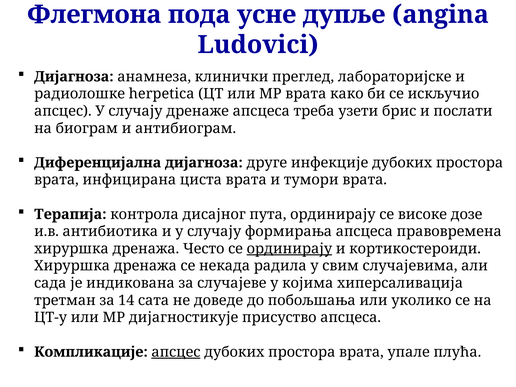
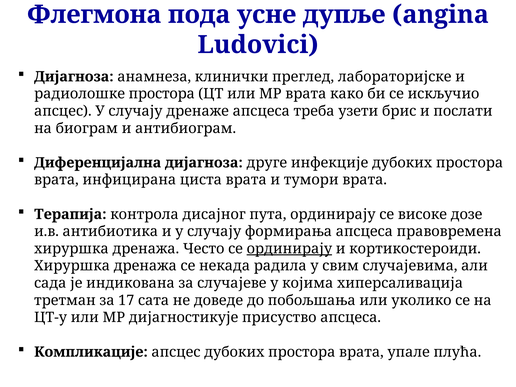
радиолошке herpetica: herpetica -> простора (162, 94)
14: 14 -> 17 (126, 300)
апсцес underline: present -> none (176, 352)
